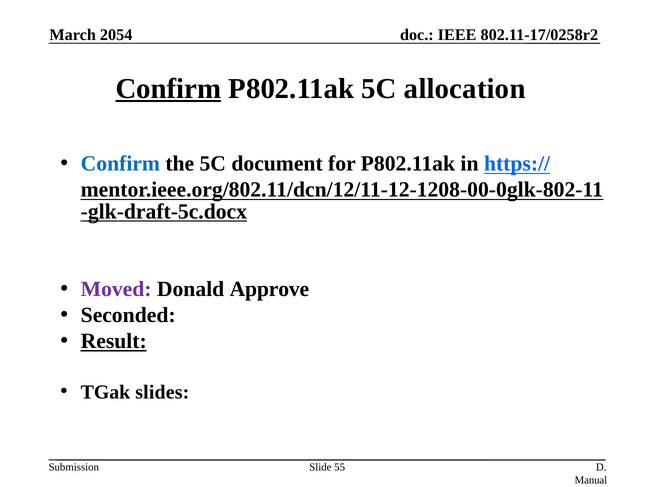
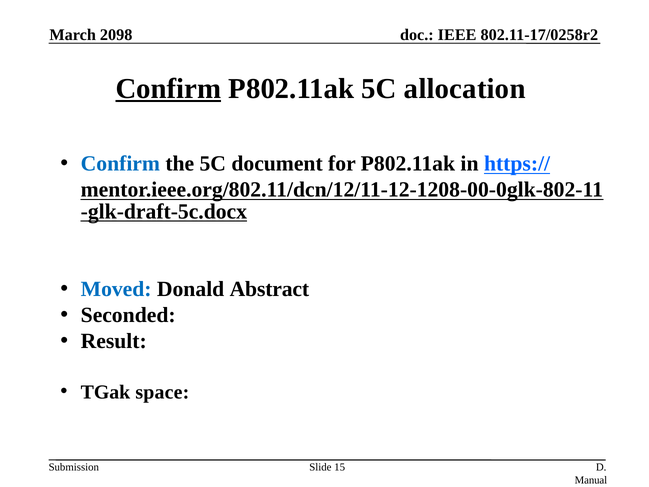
2054: 2054 -> 2098 (116, 35)
Moved colour: purple -> blue (116, 289)
Approve: Approve -> Abstract (269, 289)
Result underline: present -> none (114, 341)
slides: slides -> space (162, 392)
55: 55 -> 15 (340, 467)
